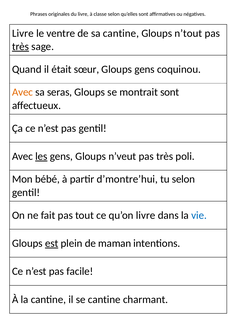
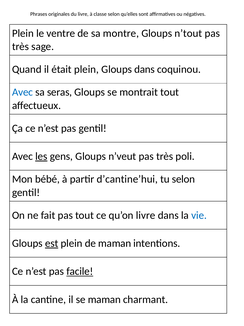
Livre: Livre -> Plein (23, 33)
sa cantine: cantine -> montre (121, 33)
très underline: present -> none (20, 46)
était sœur: sœur -> plein (86, 69)
Gloups gens: gens -> dans (145, 69)
Avec colour: orange -> blue (22, 92)
montrait sont: sont -> tout (170, 92)
d’montre’hui: d’montre’hui -> d’cantine’hui (127, 179)
facile underline: none -> present (80, 271)
se cantine: cantine -> maman (104, 299)
